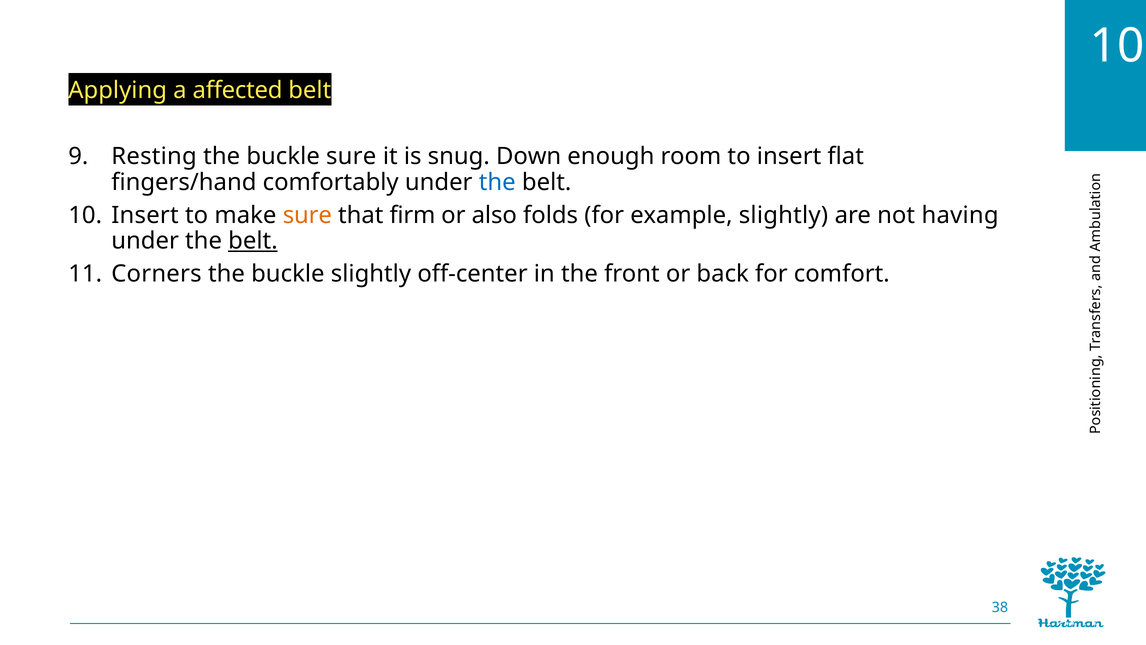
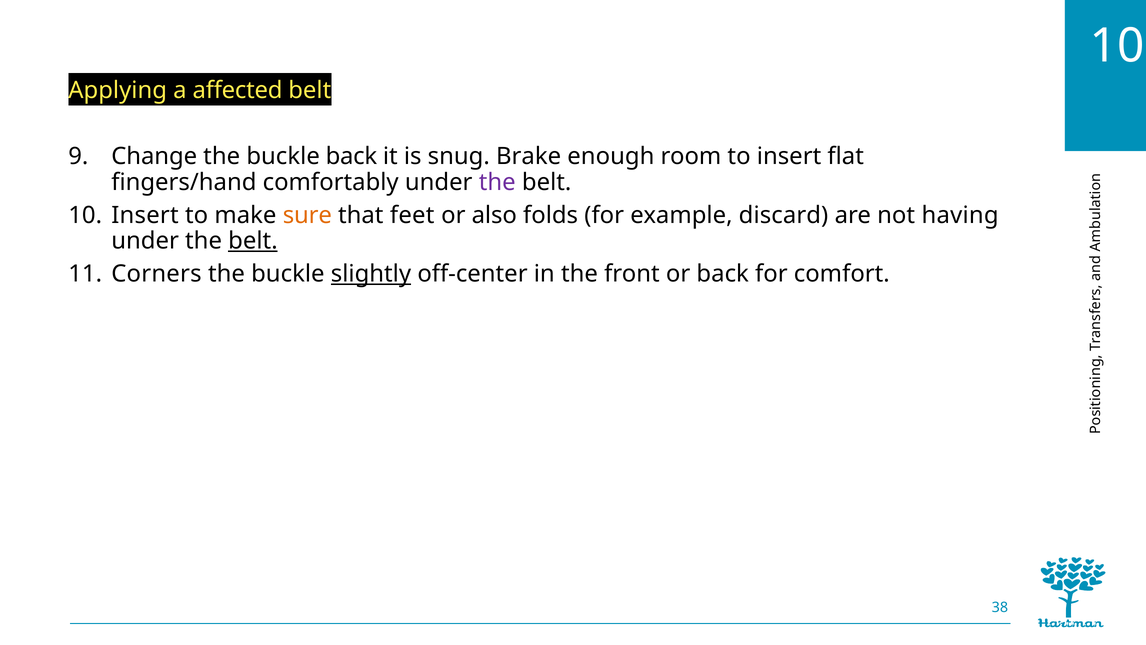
Resting: Resting -> Change (154, 156)
buckle sure: sure -> back (351, 156)
Down: Down -> Brake (529, 156)
the colour: blue -> purple (497, 182)
firm: firm -> feet (412, 215)
example slightly: slightly -> discard (784, 215)
slightly underline: none -> present (371, 274)
